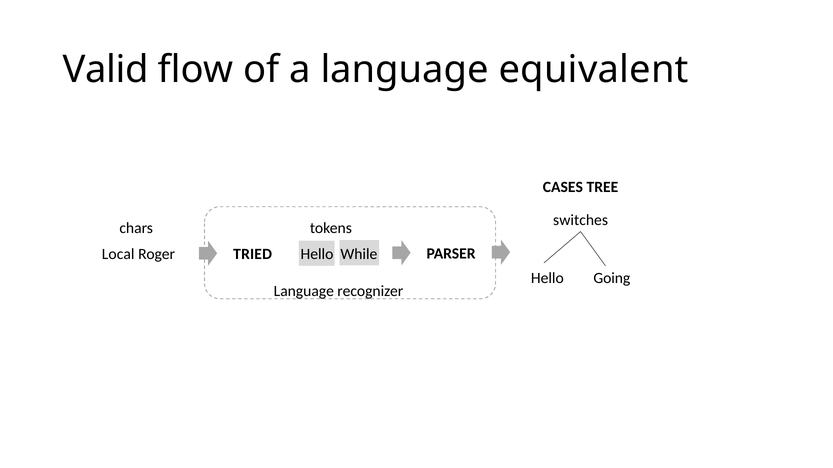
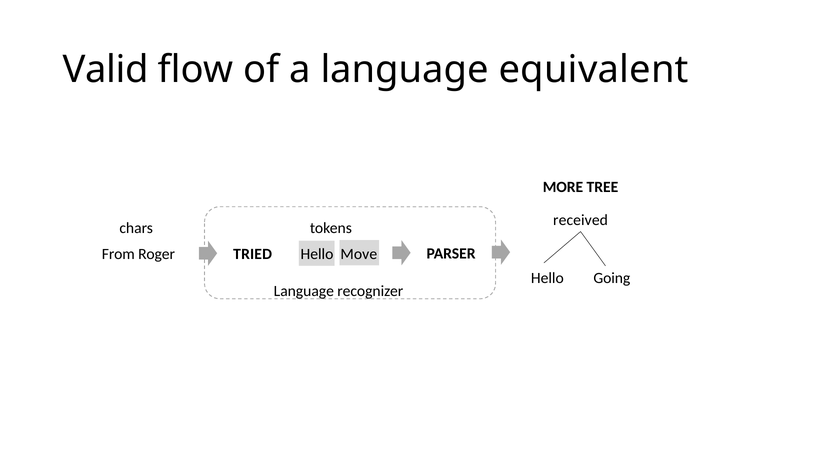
CASES: CASES -> MORE (563, 188)
switches: switches -> received (581, 220)
Local: Local -> From (118, 254)
While: While -> Move (359, 254)
